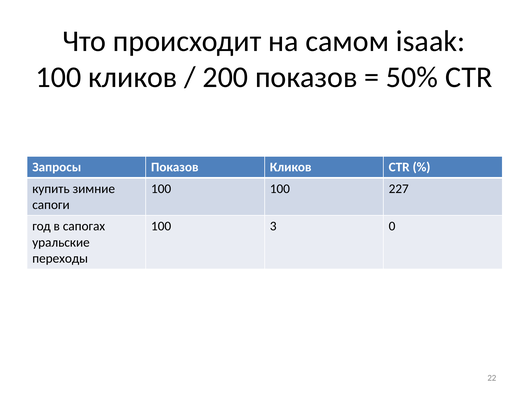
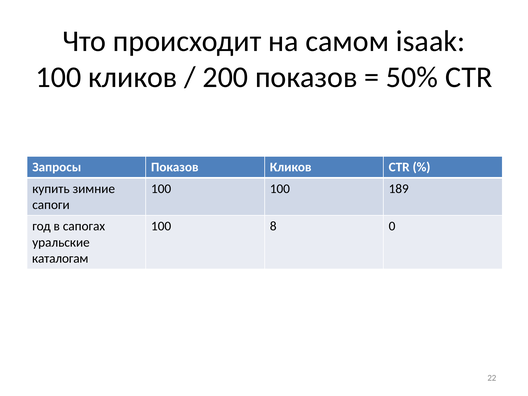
227: 227 -> 189 (399, 189)
3: 3 -> 8 (273, 226)
переходы: переходы -> каталогам (60, 258)
